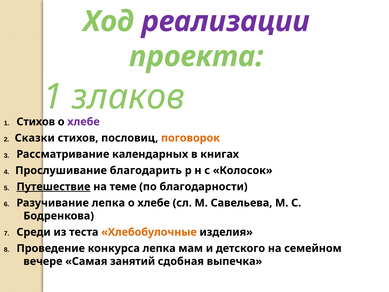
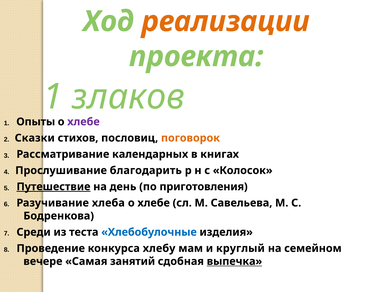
реализации colour: purple -> orange (225, 21)
1 Стихов: Стихов -> Опыты (36, 122)
теме: теме -> день (123, 187)
благодарности: благодарности -> приготовления (204, 187)
Разучивание лепка: лепка -> хлеба (108, 203)
Хлебобулочные colour: orange -> blue (149, 232)
конкурса лепка: лепка -> хлебу (159, 248)
детского: детского -> круглый (240, 248)
выпечка underline: none -> present (234, 261)
